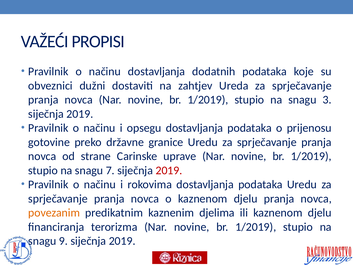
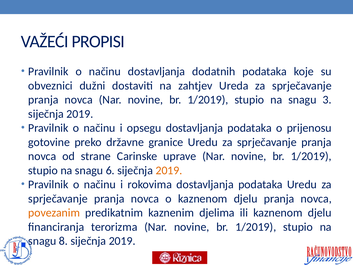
7: 7 -> 6 (110, 170)
2019 colour: red -> orange (169, 170)
9: 9 -> 8 (63, 241)
